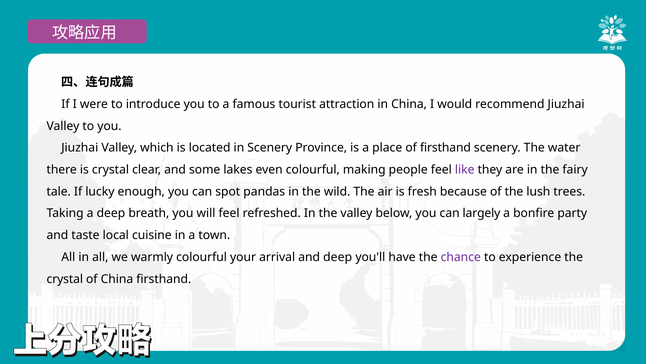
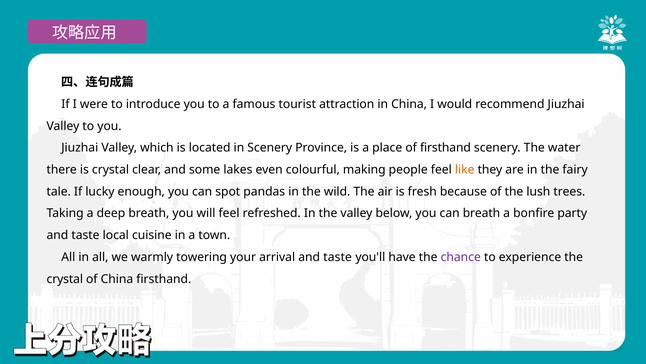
like colour: purple -> orange (465, 170)
can largely: largely -> breath (481, 213)
warmly colourful: colourful -> towering (202, 257)
arrival and deep: deep -> taste (338, 257)
